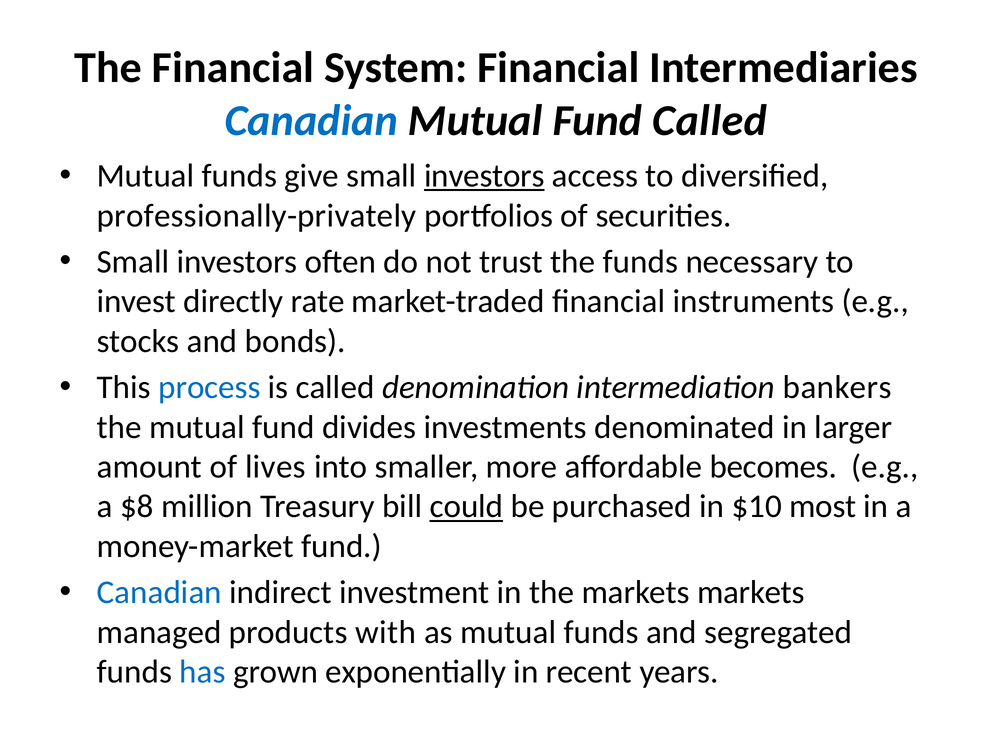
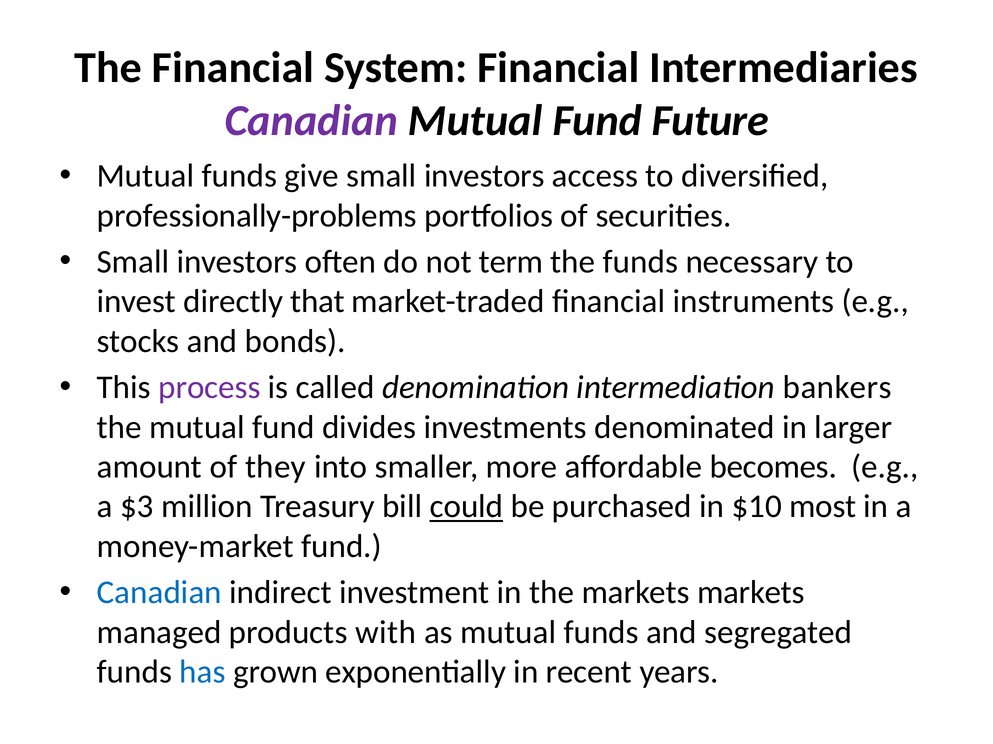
Canadian colour: blue -> purple (311, 121)
Fund Called: Called -> Future (710, 121)
investors underline: present -> none (484, 176)
professionally-privately: professionally-privately -> professionally-problems (257, 216)
trust: trust -> term (511, 262)
rate: rate -> that (318, 302)
process colour: blue -> purple (209, 388)
lives: lives -> they (275, 467)
$8: $8 -> $3 (137, 507)
